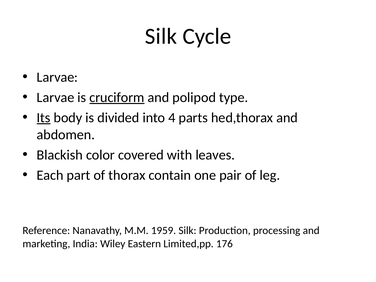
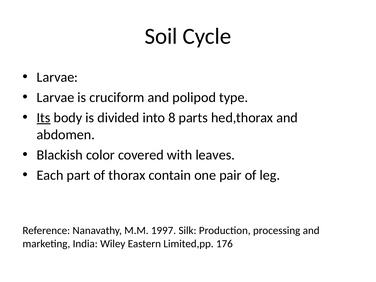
Silk: Silk -> Soil (161, 36)
cruciform underline: present -> none (117, 97)
4: 4 -> 8 (172, 118)
1959: 1959 -> 1997 (164, 231)
